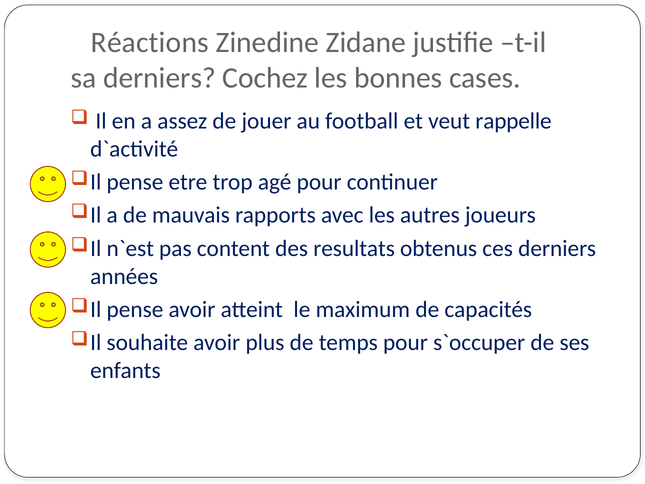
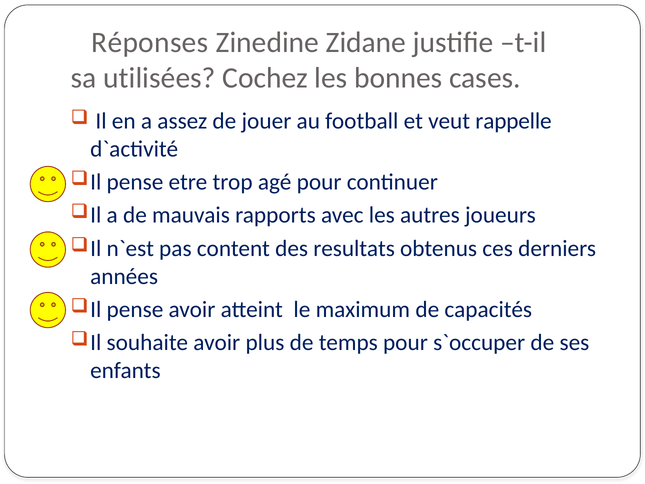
Réactions: Réactions -> Réponses (150, 42)
sa derniers: derniers -> utilisées (159, 78)
